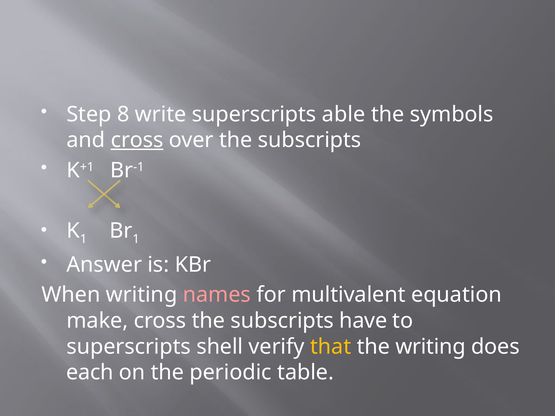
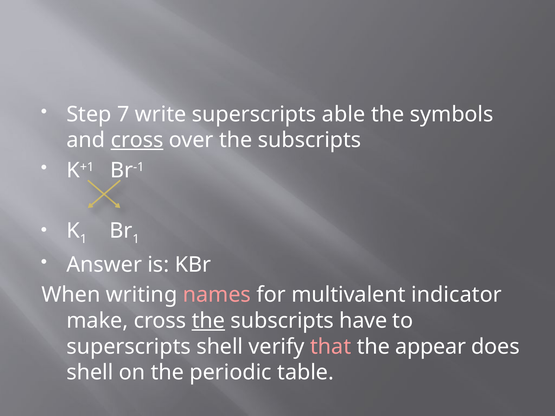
8: 8 -> 7 (123, 114)
equation: equation -> indicator (457, 295)
the underline: none -> present (208, 321)
that colour: yellow -> pink (331, 347)
the writing: writing -> appear (431, 347)
each: each -> shell (90, 373)
